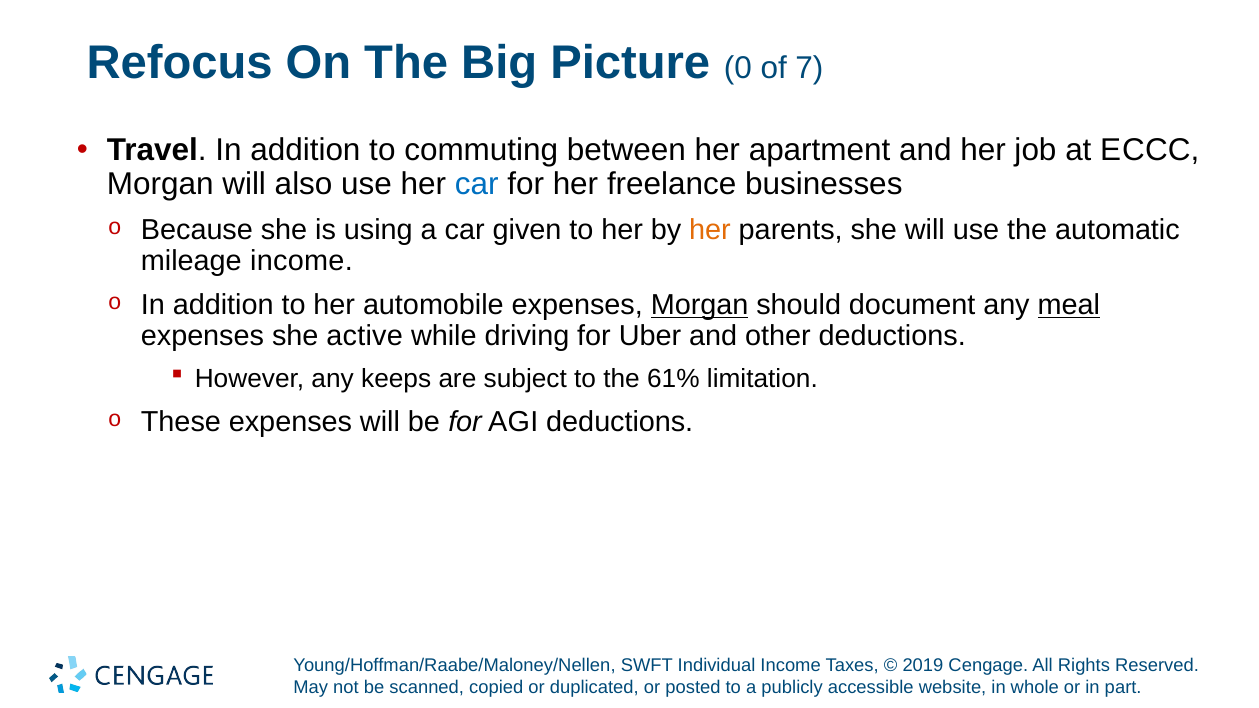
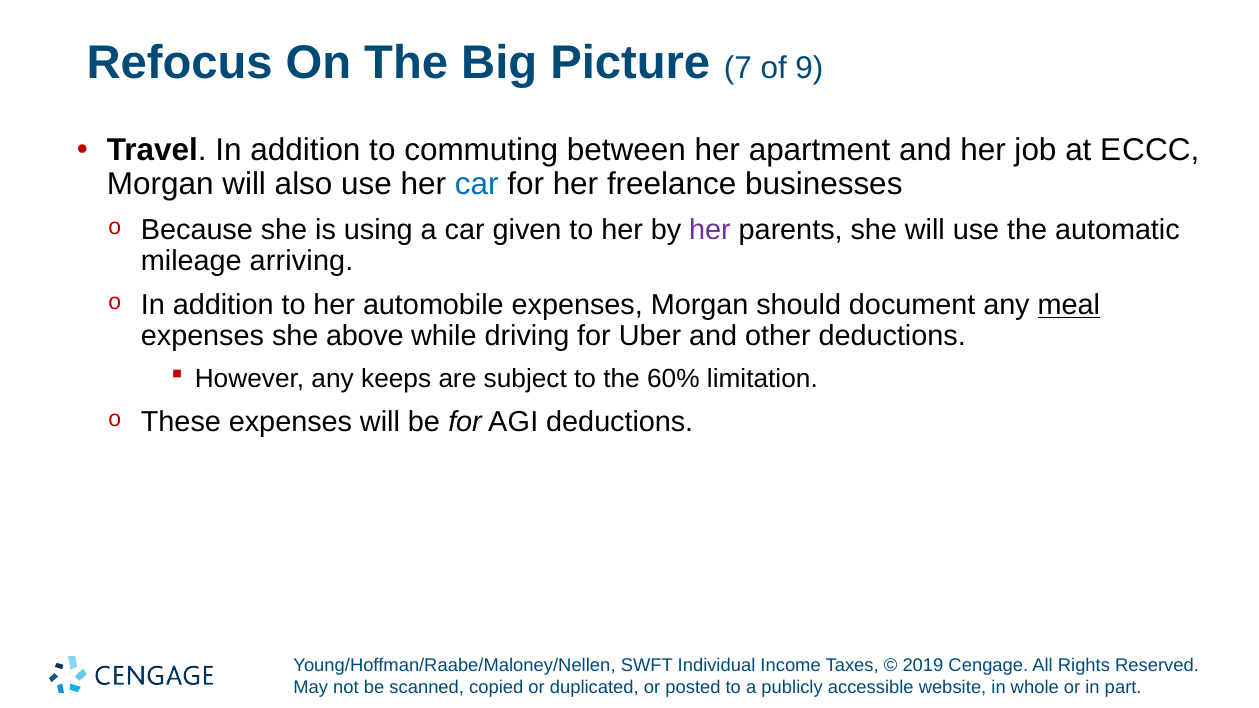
0: 0 -> 7 (738, 68)
7: 7 -> 9 (809, 68)
her colour: orange -> purple (710, 230)
mileage income: income -> arriving (301, 261)
Morgan underline: present -> none (700, 305)
active: active -> above (365, 336)
61%: 61% -> 60% (673, 379)
